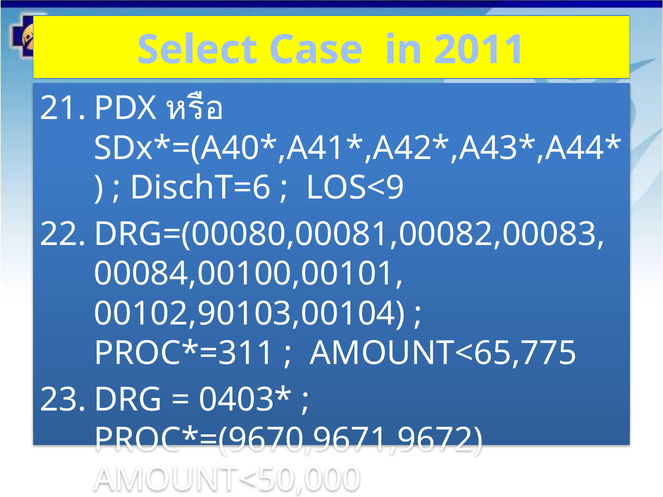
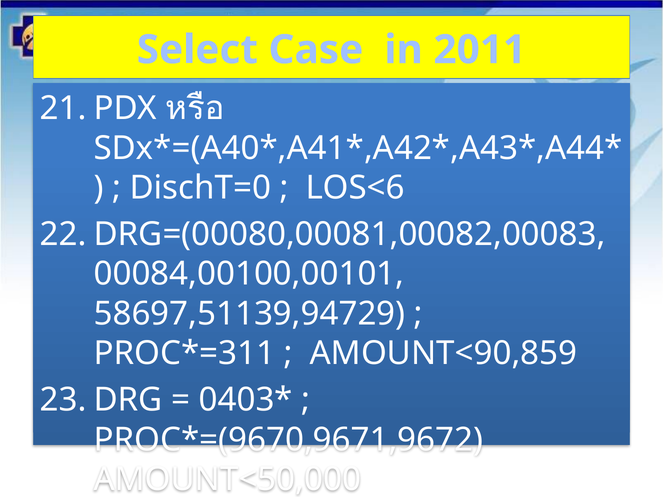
DischT=6: DischT=6 -> DischT=0 (200, 188)
LOS<9: LOS<9 -> LOS<6 (355, 188)
00102,90103,00104: 00102,90103,00104 -> 58697,51139,94729 (250, 314)
AMOUNT<65,775: AMOUNT<65,775 -> AMOUNT<90,859 (444, 354)
